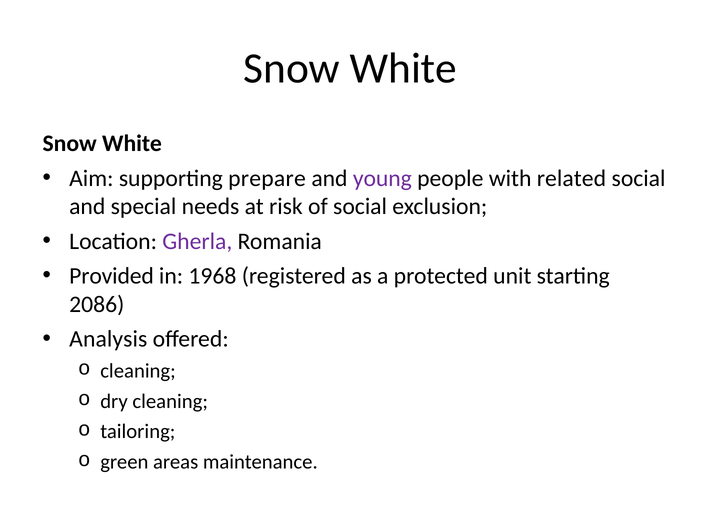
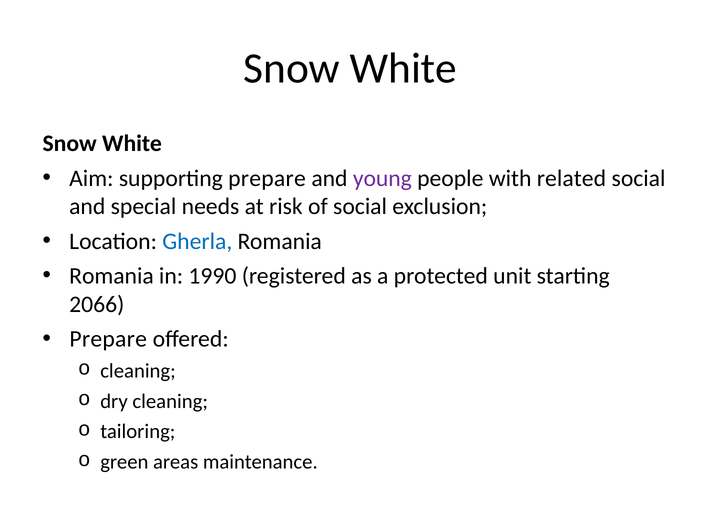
Gherla colour: purple -> blue (197, 241)
Provided: Provided -> Romania (111, 276)
1968: 1968 -> 1990 (212, 276)
2086: 2086 -> 2066 (97, 305)
Analysis: Analysis -> Prepare (108, 339)
